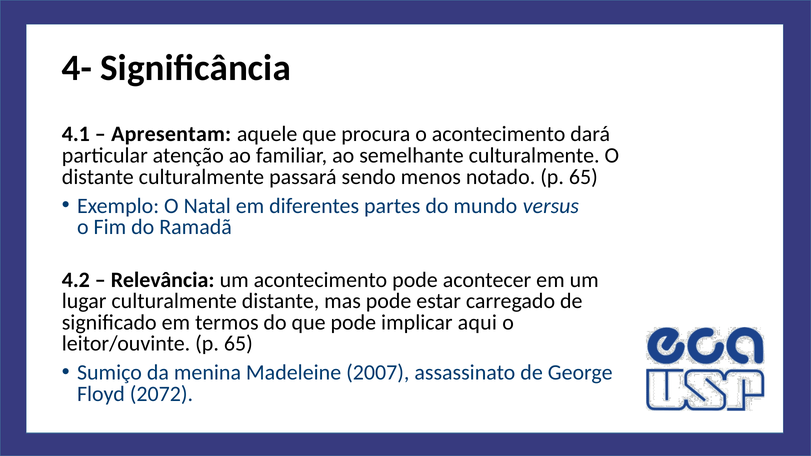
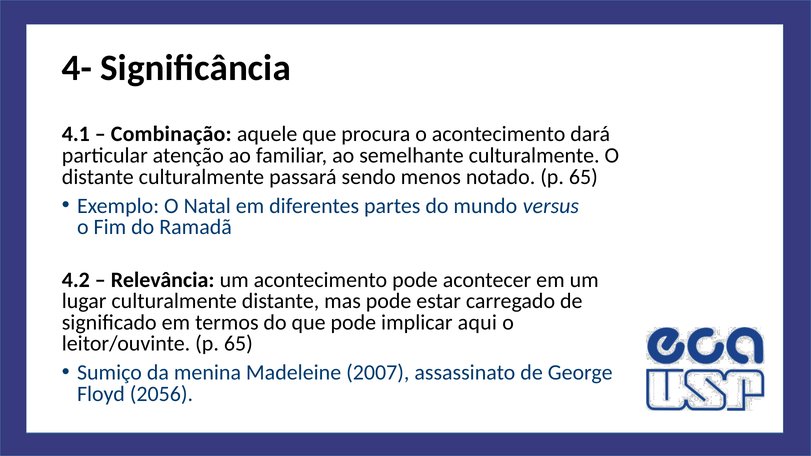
Apresentam: Apresentam -> Combinação (171, 134)
2072: 2072 -> 2056 (161, 394)
